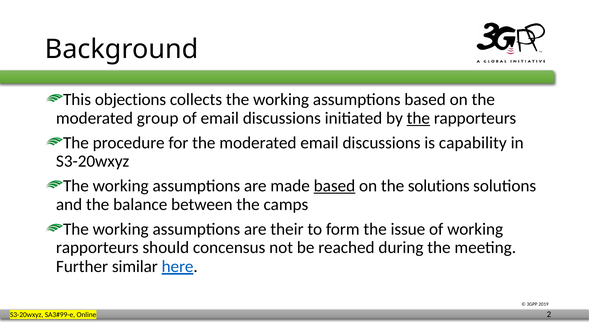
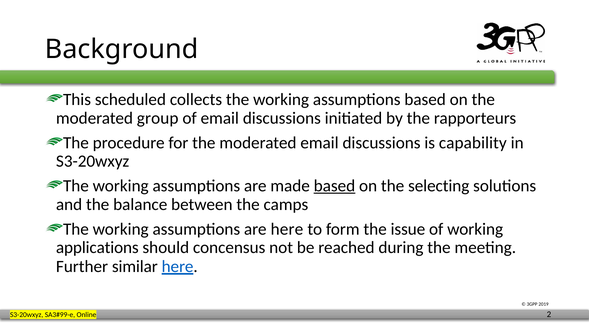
objections: objections -> scheduled (130, 100)
the underline: present -> none (418, 118)
the solutions: solutions -> selecting (439, 186)
are their: their -> here (287, 229)
rapporteurs: rapporteurs -> applications (97, 248)
